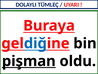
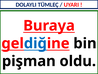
pişman underline: present -> none (29, 61)
